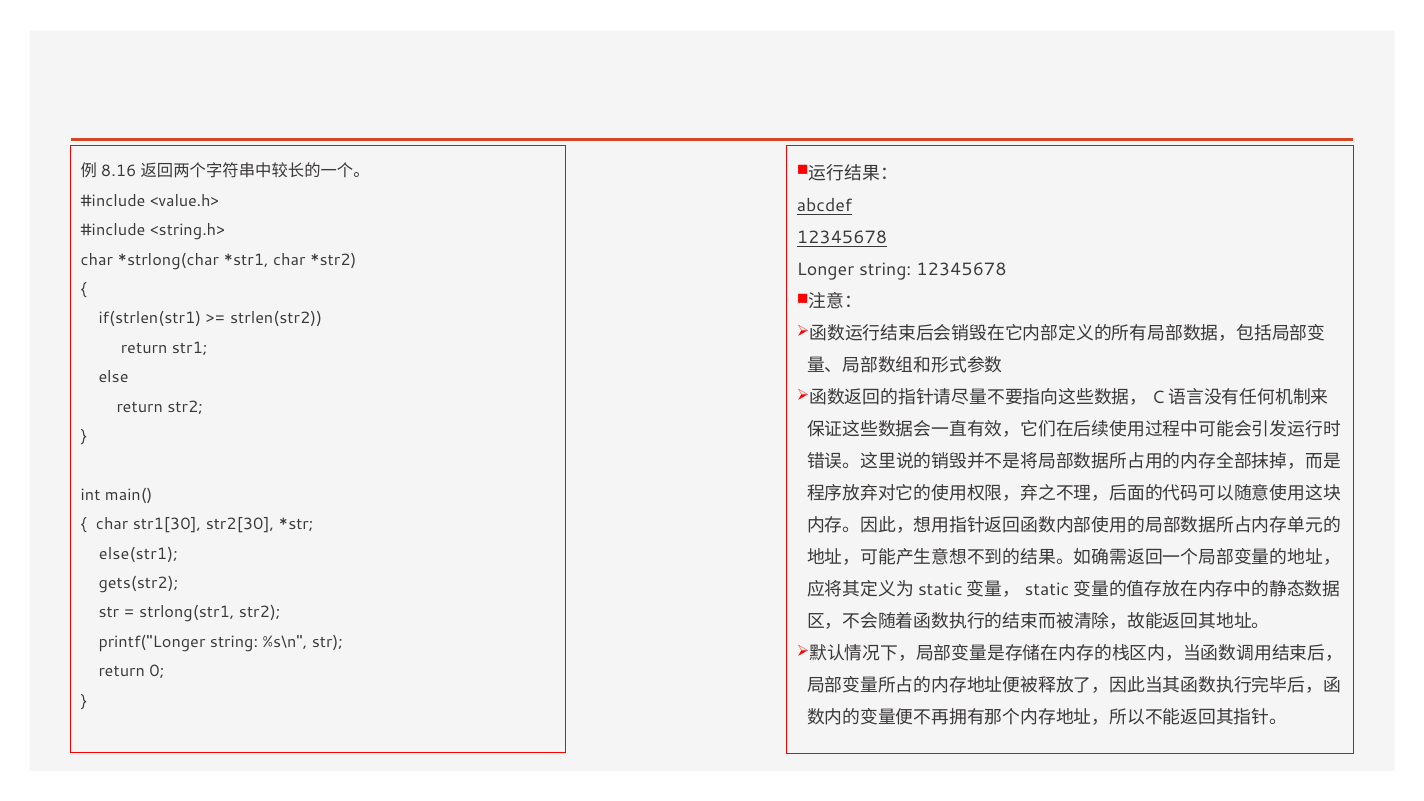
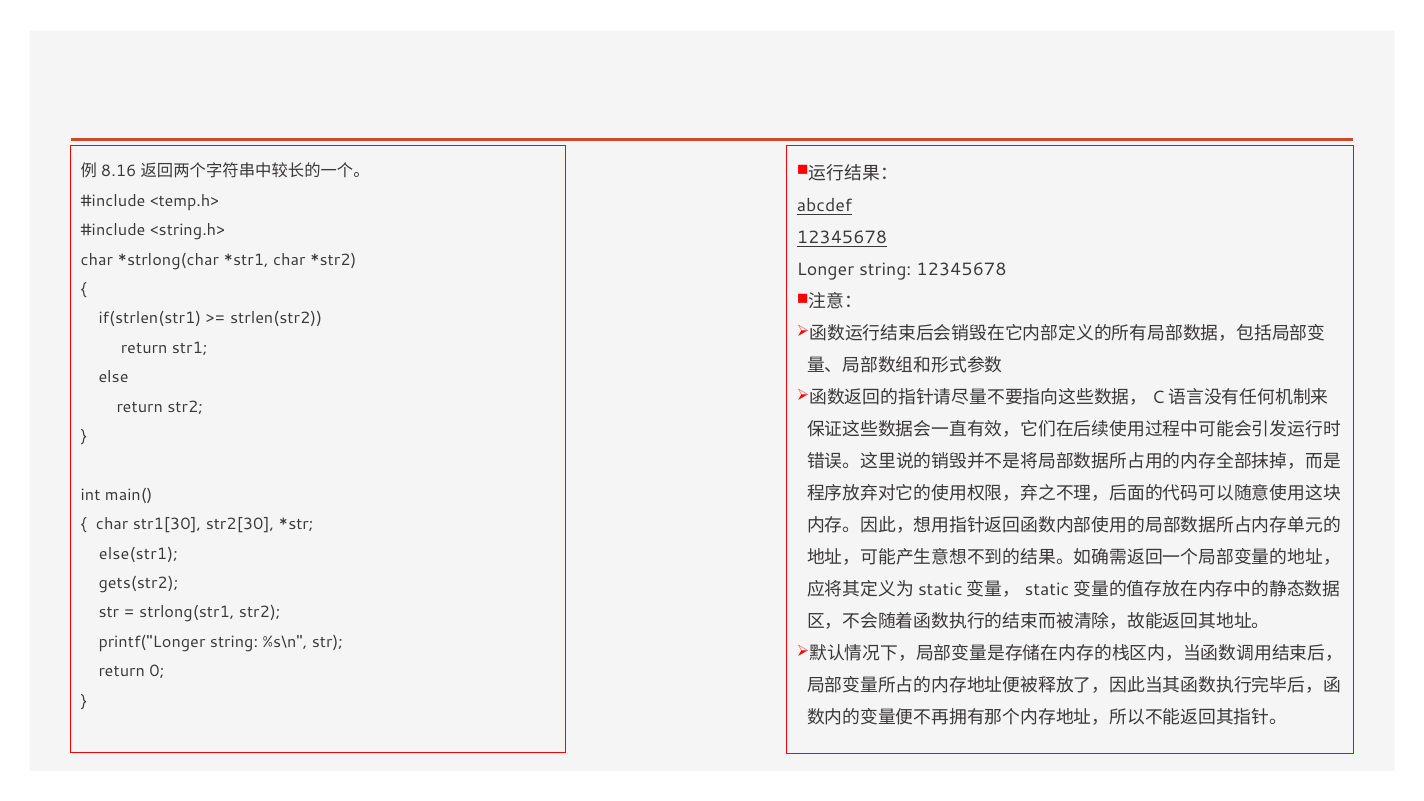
<value.h>: <value.h> -> <temp.h> (184, 201)
